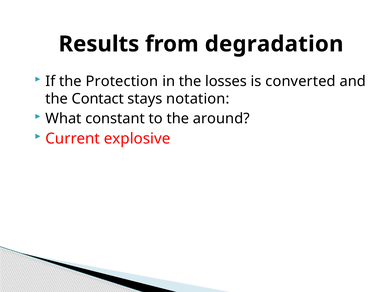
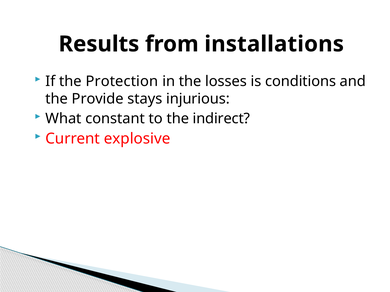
degradation: degradation -> installations (274, 44)
converted: converted -> conditions (301, 81)
Contact: Contact -> Provide (98, 99)
notation: notation -> injurious (198, 99)
around: around -> indirect (221, 119)
